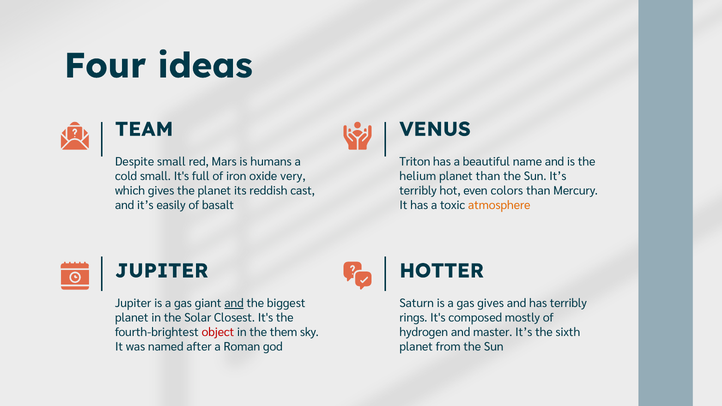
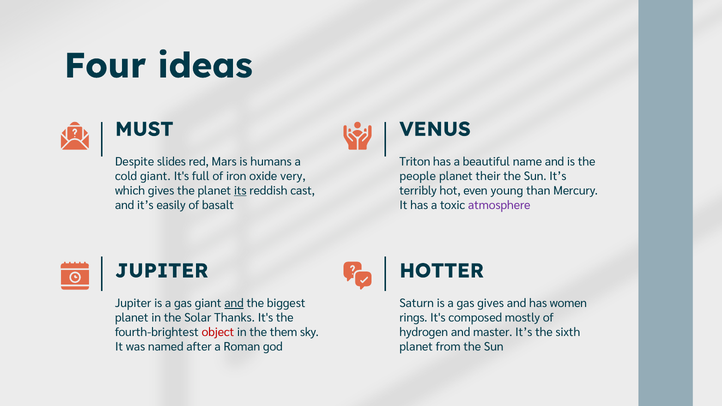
TEAM: TEAM -> MUST (144, 129)
Despite small: small -> slides (171, 162)
cold small: small -> giant (155, 176)
helium: helium -> people (418, 176)
planet than: than -> their (488, 176)
its underline: none -> present (240, 191)
colors: colors -> young (507, 191)
atmosphere colour: orange -> purple (499, 205)
has terribly: terribly -> women (568, 303)
Closest: Closest -> Thanks (234, 318)
